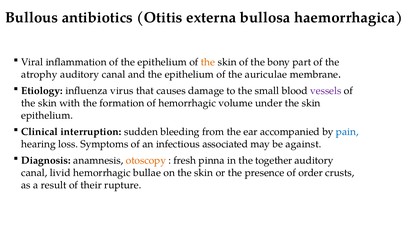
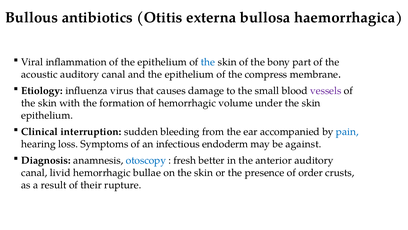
the colour: orange -> blue (208, 62)
atrophy: atrophy -> acoustic (39, 74)
auriculae: auriculae -> compress (266, 74)
associated: associated -> endoderm (225, 144)
otoscopy colour: orange -> blue (146, 160)
pinna: pinna -> better (212, 160)
together: together -> anterior (274, 160)
